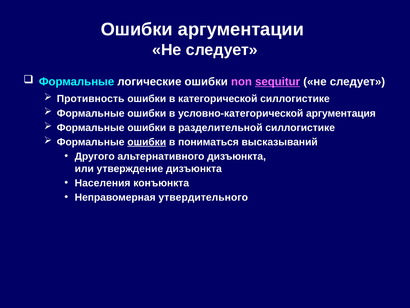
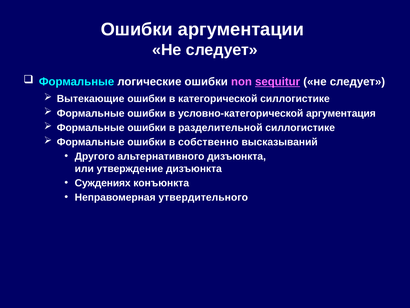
Противность: Противность -> Вытекающие (91, 99)
ошибки underline: present -> none (147, 142)
пониматься: пониматься -> собственно (208, 142)
Населения: Населения -> Суждениях (103, 183)
